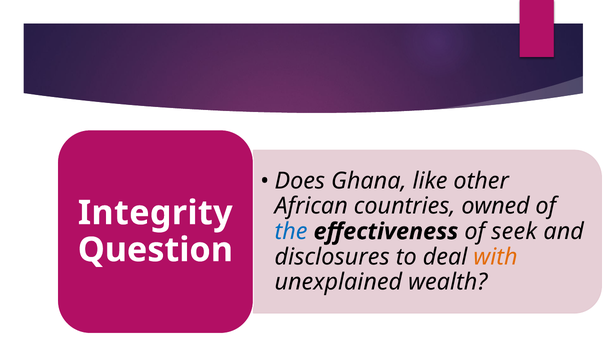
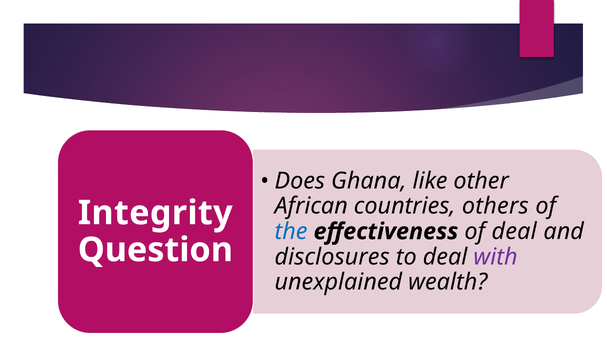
owned: owned -> others (495, 206)
of seek: seek -> deal (514, 231)
with colour: orange -> purple (496, 256)
